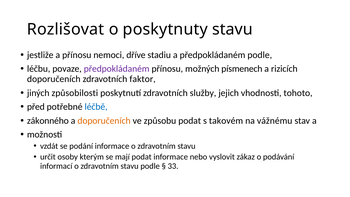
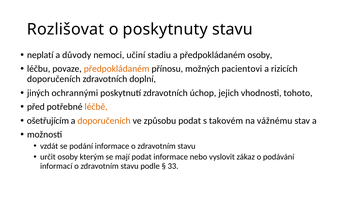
jestliže: jestliže -> neplatí (40, 55)
a přínosu: přínosu -> důvody (77, 55)
dříve: dříve -> učiní (136, 55)
předpokládaném podle: podle -> osoby (260, 55)
předpokládaném colour: purple -> orange (117, 69)
písmenech: písmenech -> pacientovi (242, 69)
faktor: faktor -> doplní (143, 79)
způsobilosti: způsobilosti -> ochrannými (75, 93)
služby: služby -> úchop (203, 93)
léčbě colour: blue -> orange (96, 107)
zákonného: zákonného -> ošetřujícím (48, 121)
